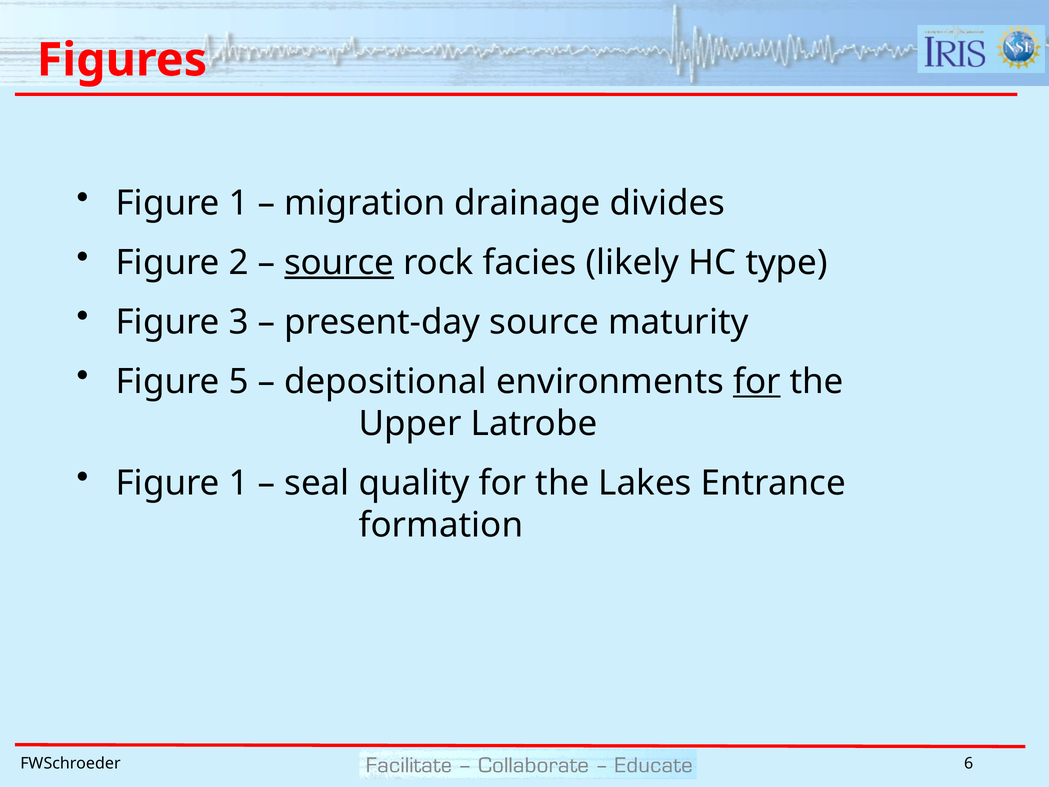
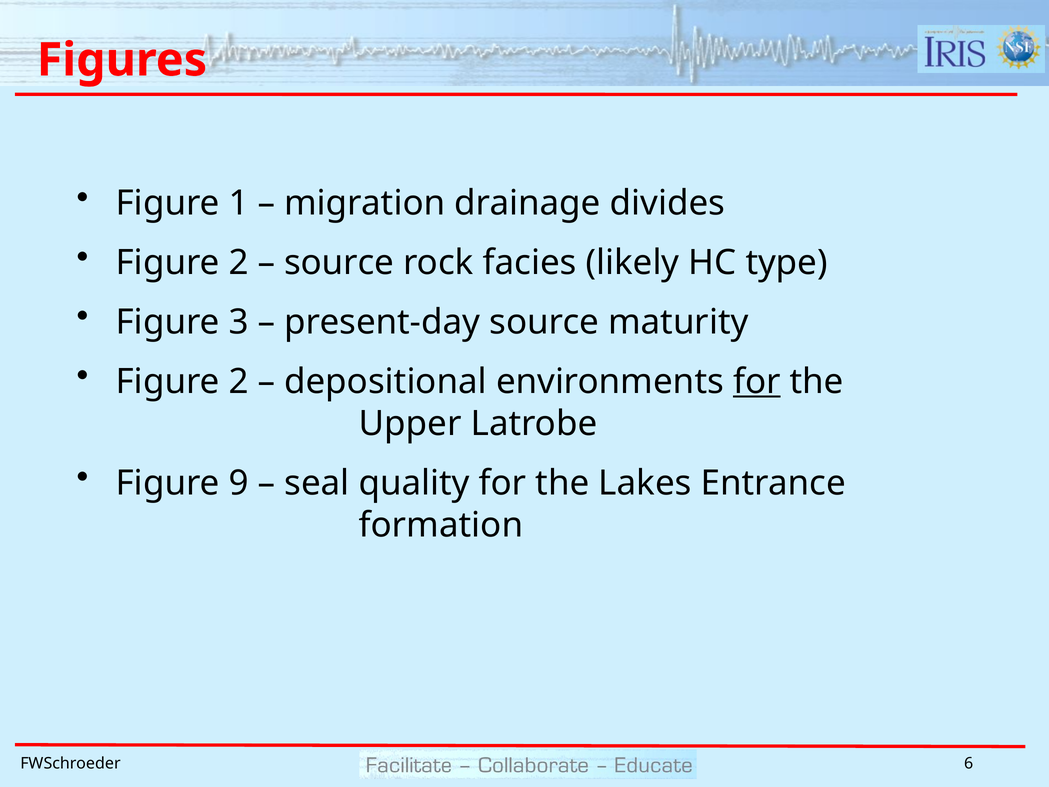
source underline: present -> none (339, 263)
5: 5 -> 2 (239, 381)
1: 1 -> 9 (239, 483)
